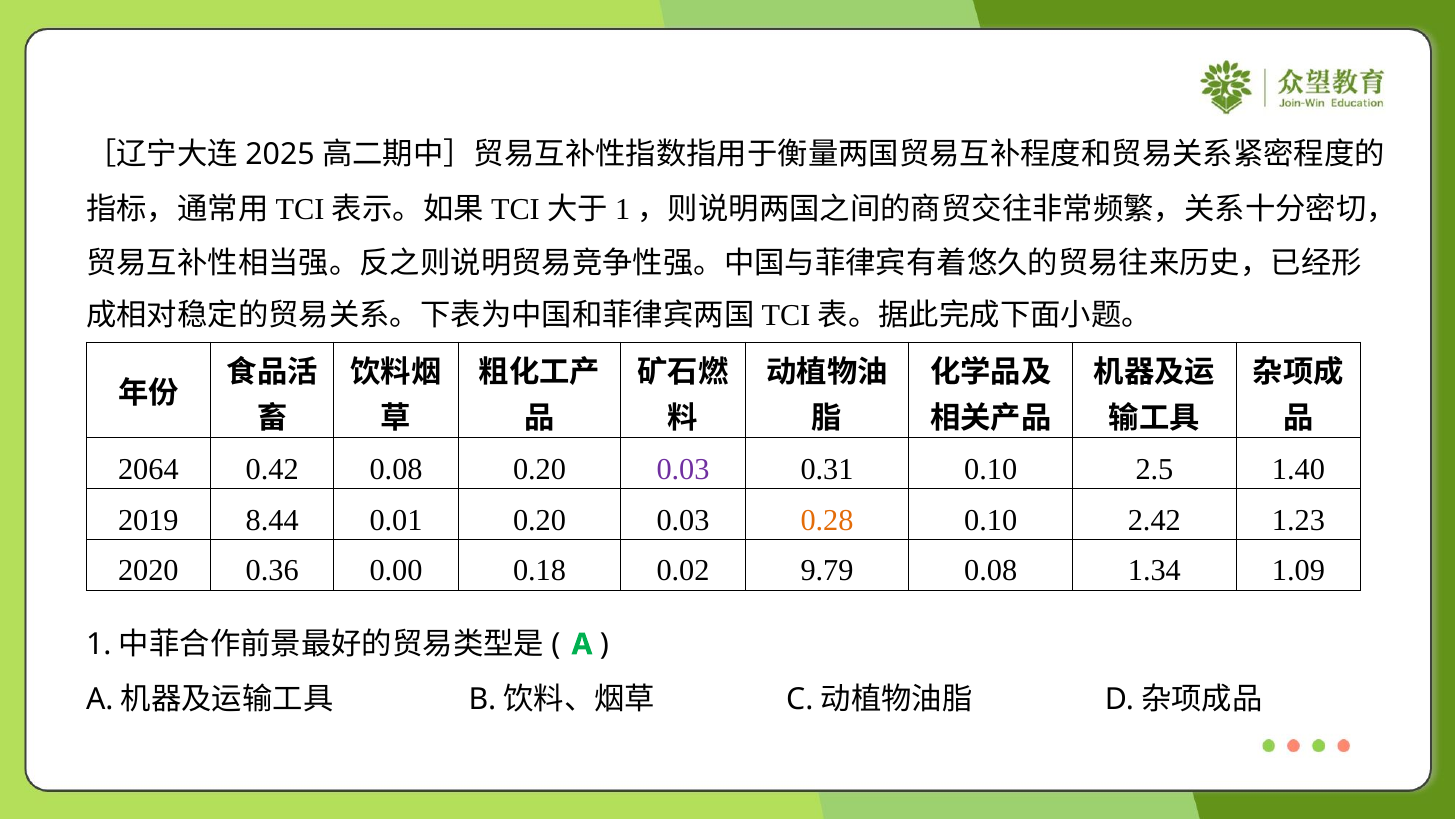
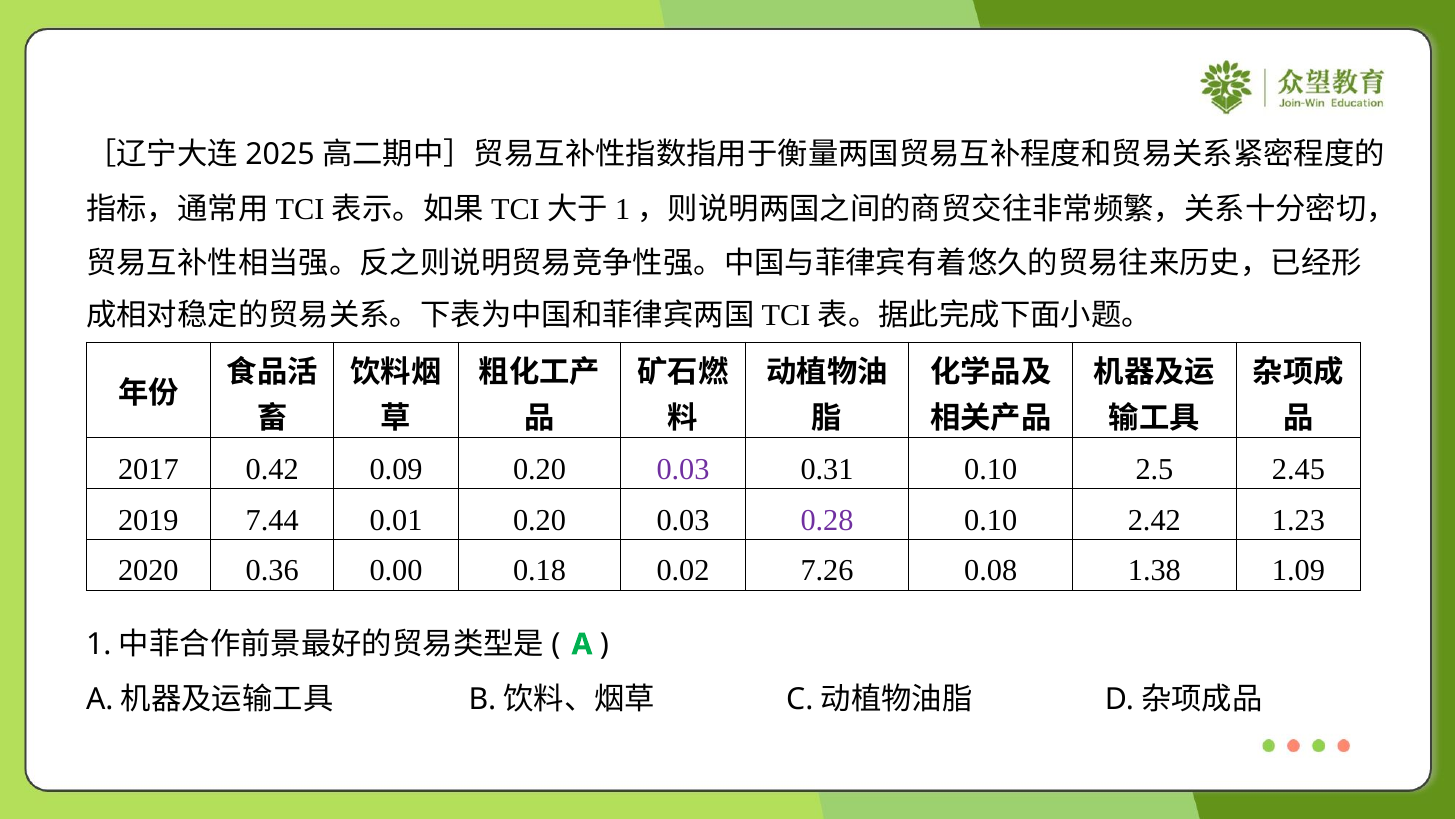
2064: 2064 -> 2017 (148, 469)
0.42 0.08: 0.08 -> 0.09 (396, 469)
1.40: 1.40 -> 2.45 (1298, 469)
8.44: 8.44 -> 7.44 (272, 520)
0.28 colour: orange -> purple (827, 520)
9.79: 9.79 -> 7.26 (827, 570)
1.34: 1.34 -> 1.38 (1154, 570)
